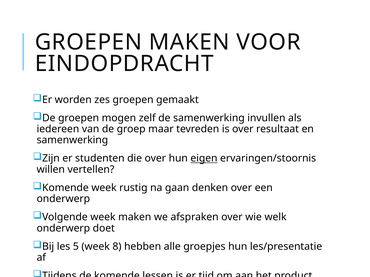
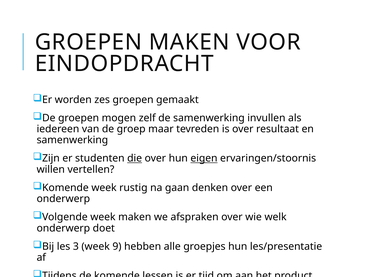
die underline: none -> present (135, 159)
5: 5 -> 3 (76, 247)
8: 8 -> 9 (117, 247)
